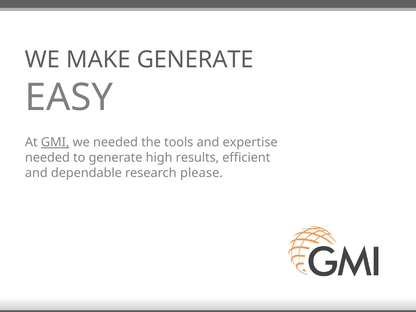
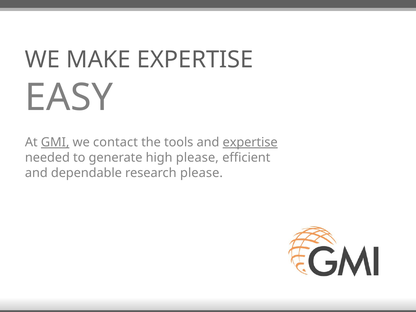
MAKE GENERATE: GENERATE -> EXPERTISE (195, 60)
we needed: needed -> contact (115, 142)
expertise underline: none -> present (250, 142)
high results: results -> please (197, 158)
